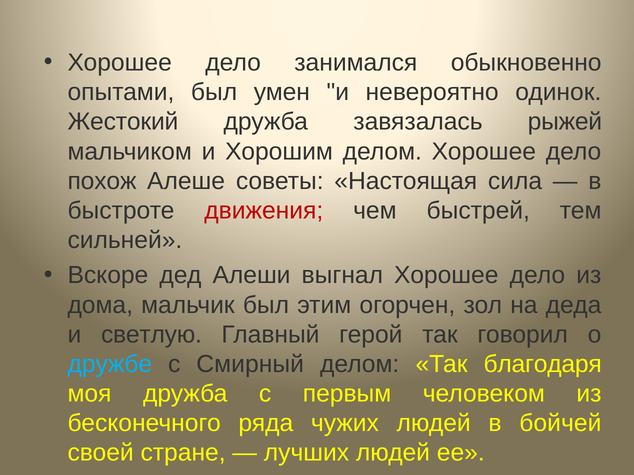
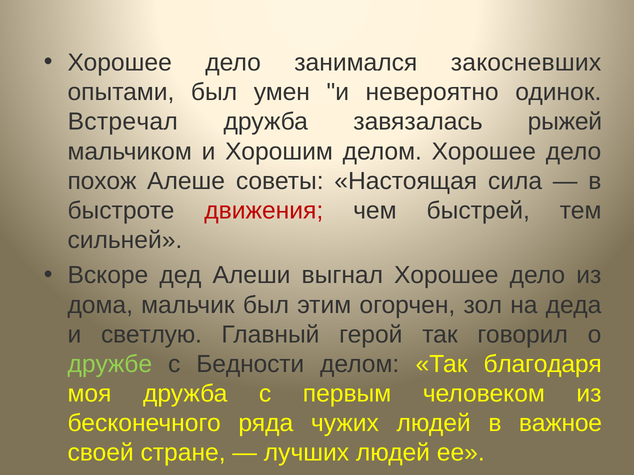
обыкновенно: обыкновенно -> закосневших (526, 63)
Жестокий: Жестокий -> Встречал (123, 122)
дружбе colour: light blue -> light green (110, 364)
Смирный: Смирный -> Бедности (250, 364)
бойчей: бойчей -> важное (561, 424)
